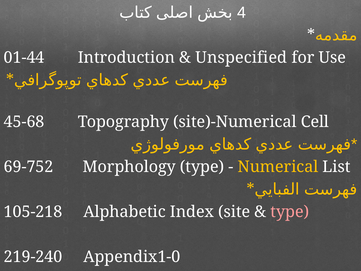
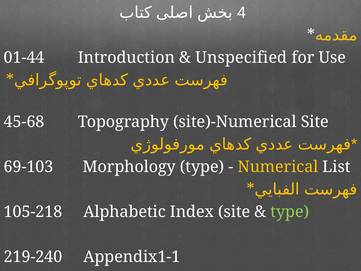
site)-Numerical Cell: Cell -> Site (315, 122)
69-752: 69-752 -> 69-103 (29, 167)
type colour: pink -> light green (290, 212)
Appendix1-0: Appendix1-0 -> Appendix1-1 (132, 257)
